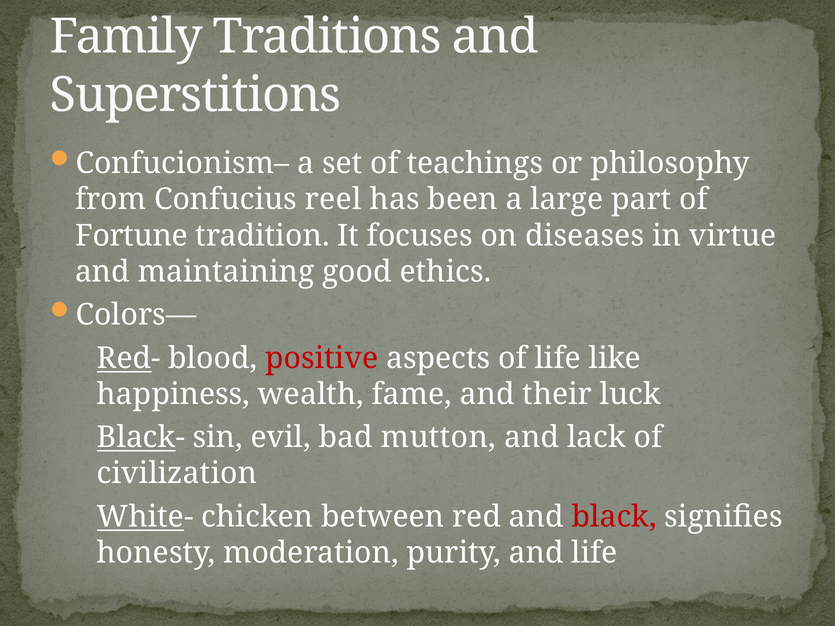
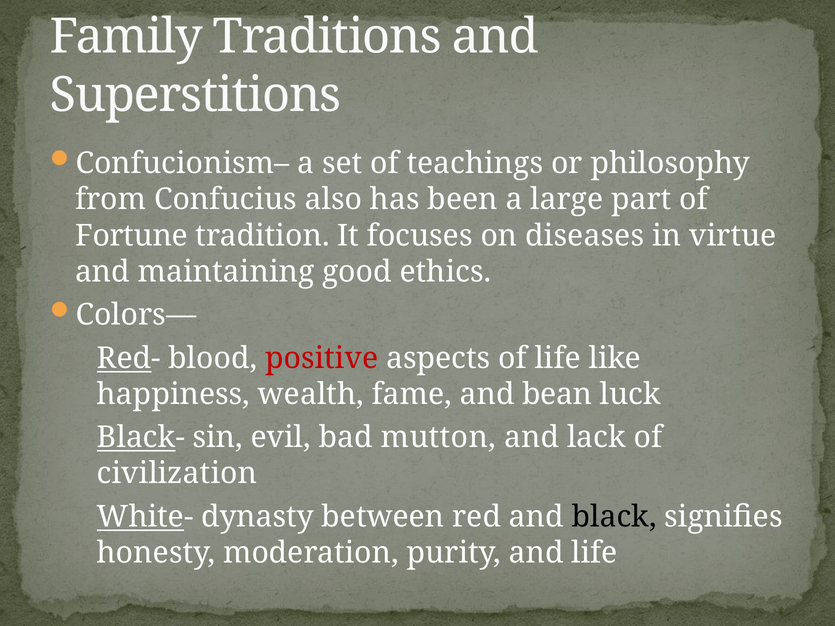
reel: reel -> also (333, 200)
their: their -> bean (557, 394)
chicken: chicken -> dynasty (257, 517)
black colour: red -> black (614, 517)
